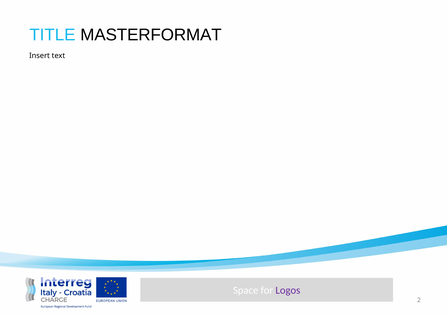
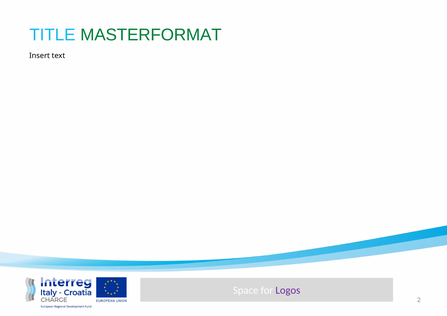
MASTERFORMAT colour: black -> green (151, 35)
